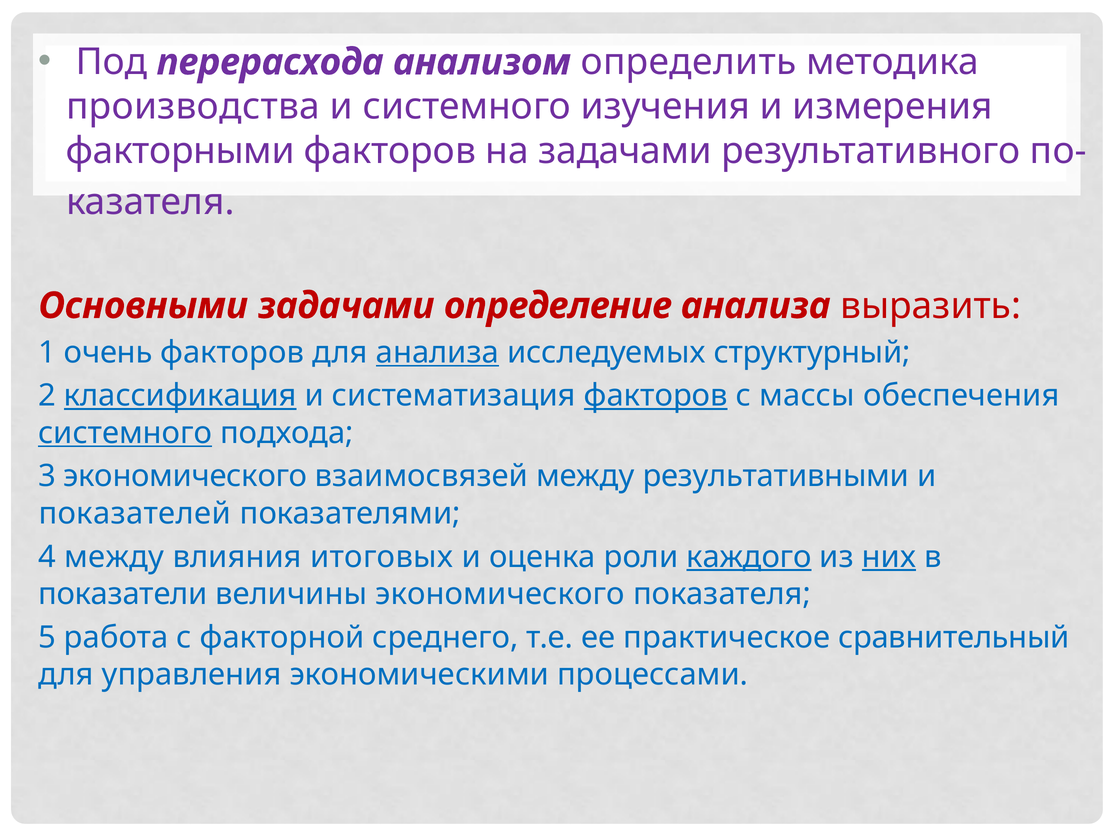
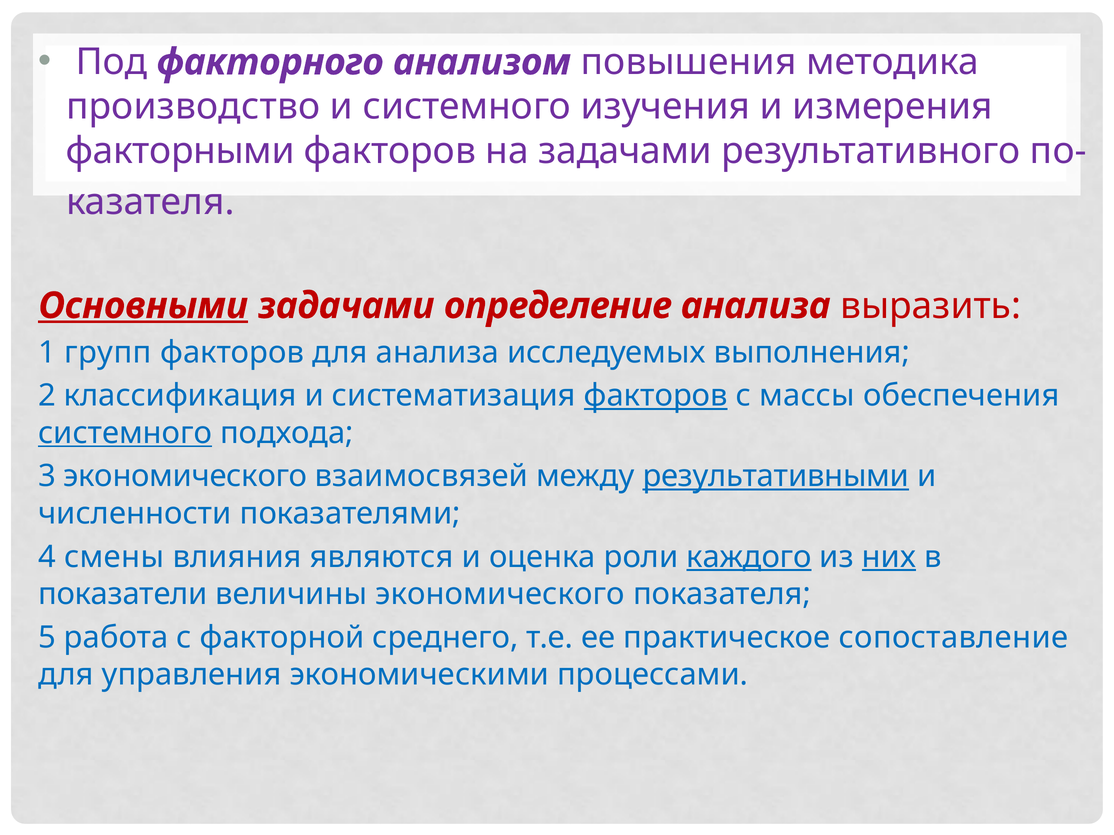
перерасхода: перерасхода -> факторного (270, 62)
определить: определить -> повышения (689, 62)
производства: производства -> производство (193, 107)
Основными underline: none -> present (143, 306)
очень: очень -> групп (108, 353)
анализа underline: present -> none (437, 353)
структурный: структурный -> выполнения (812, 353)
классификация underline: present -> none (180, 396)
результативными underline: none -> present (776, 477)
показателей: показателей -> численности (135, 514)
4 между: между -> смены (114, 557)
итоговых: итоговых -> являются (382, 557)
сравнительный: сравнительный -> сопоставление (954, 638)
